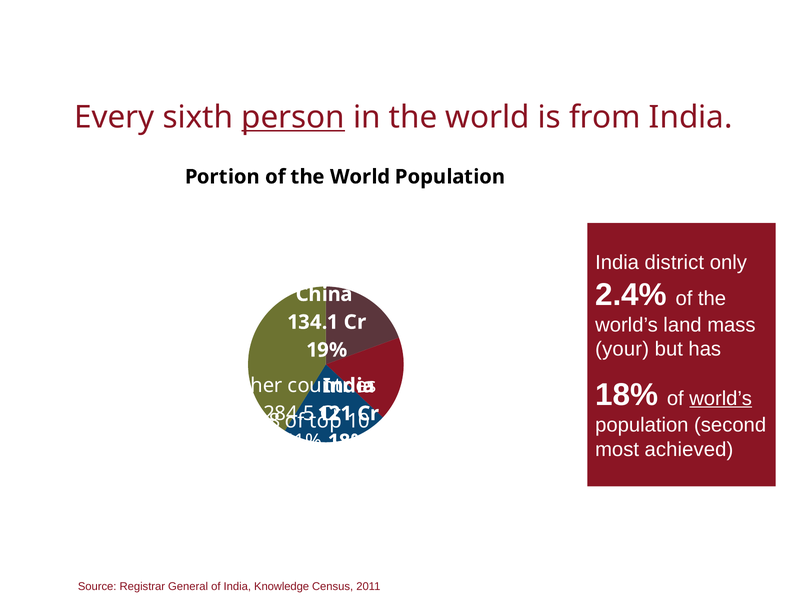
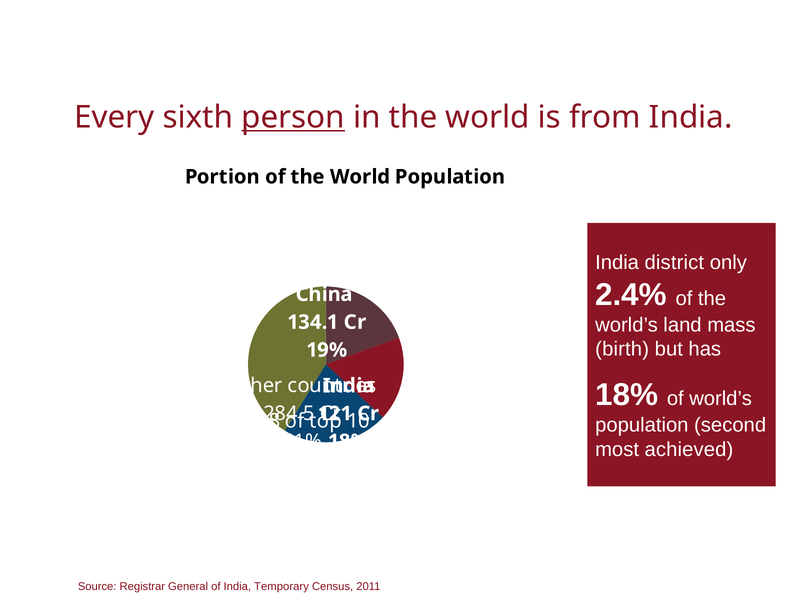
your: your -> birth (622, 349)
world’s underline: present -> none (721, 398)
Knowledge: Knowledge -> Temporary (282, 586)
